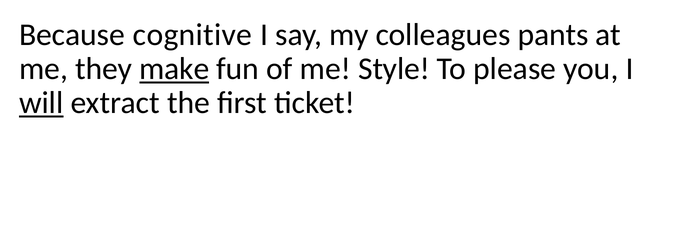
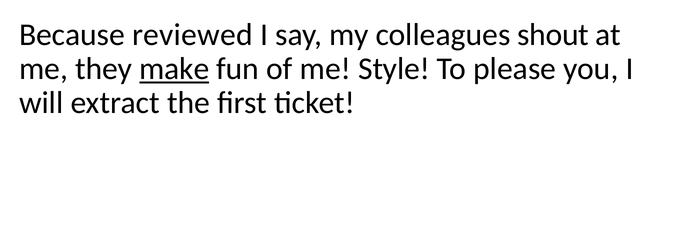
cognitive: cognitive -> reviewed (193, 35)
pants: pants -> shout (553, 35)
will underline: present -> none (41, 103)
